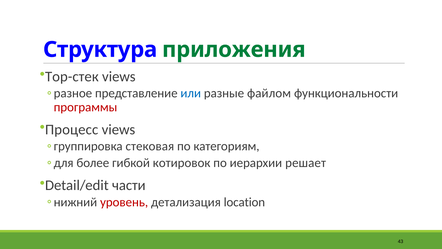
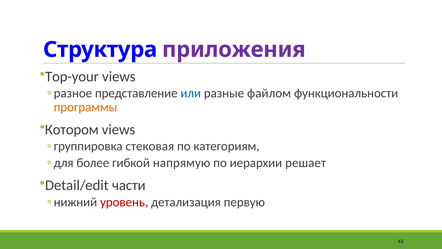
приложения colour: green -> purple (234, 50)
Top-стек: Top-стек -> Top-your (72, 76)
программы colour: red -> orange (85, 107)
Процесс: Процесс -> Котором (72, 129)
котировок: котировок -> напрямую (182, 163)
location: location -> первую (244, 202)
